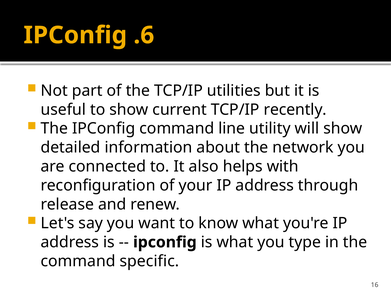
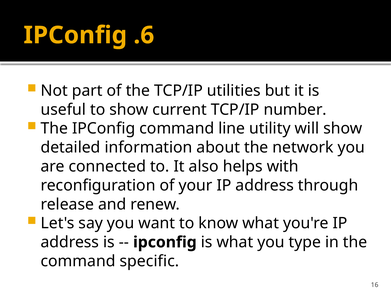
recently: recently -> number (295, 109)
